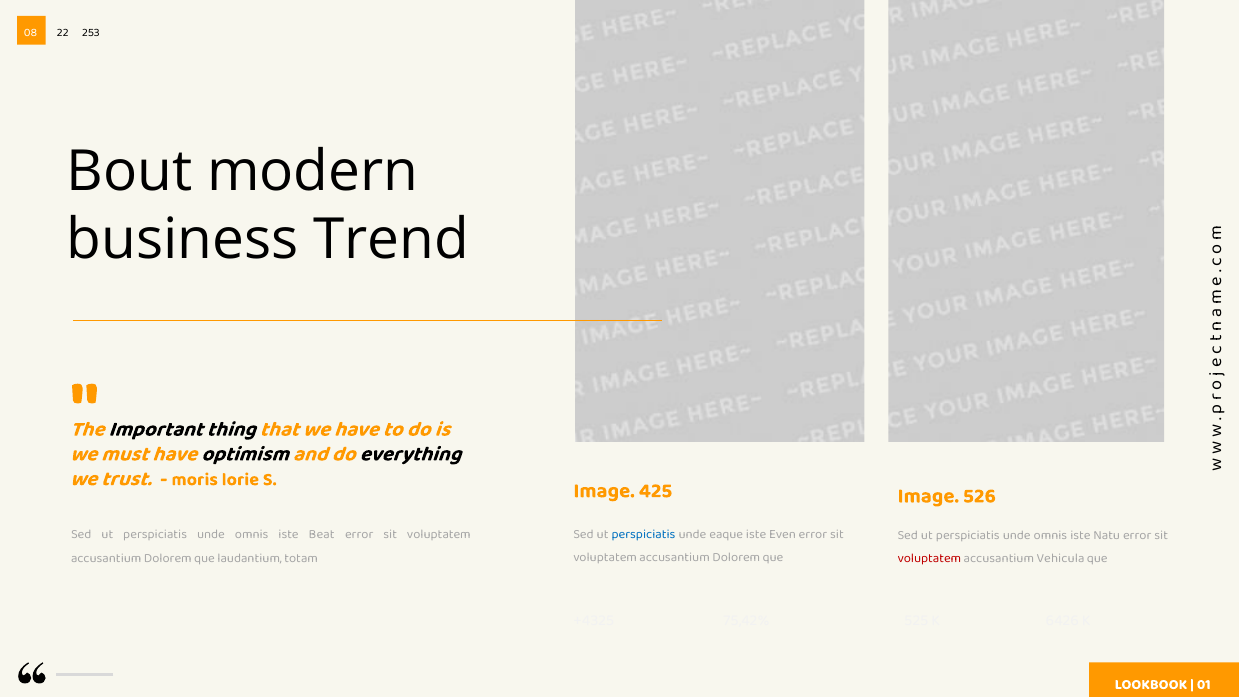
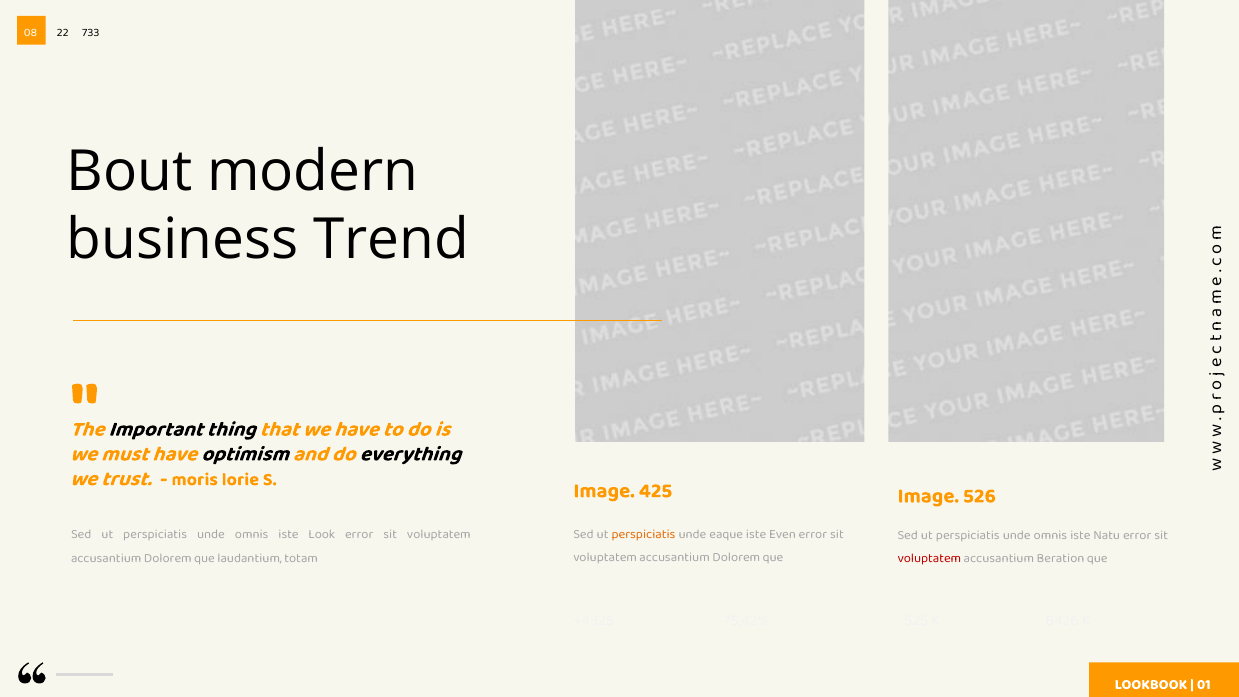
253: 253 -> 733 (91, 33)
perspiciatis colour: blue -> orange (644, 534)
Beat: Beat -> Look (322, 535)
Vehicula: Vehicula -> Beration (1061, 559)
